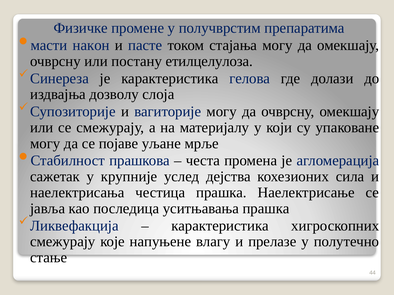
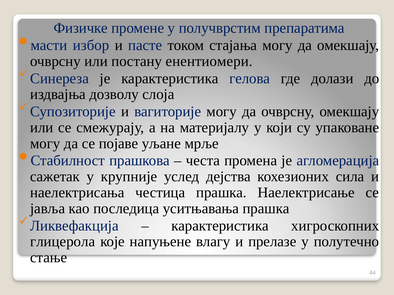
након: након -> избор (91, 45)
етилцелулоза: етилцелулоза -> енентиомери (209, 61)
смежурају: смежурају -> глицерола (63, 242)
